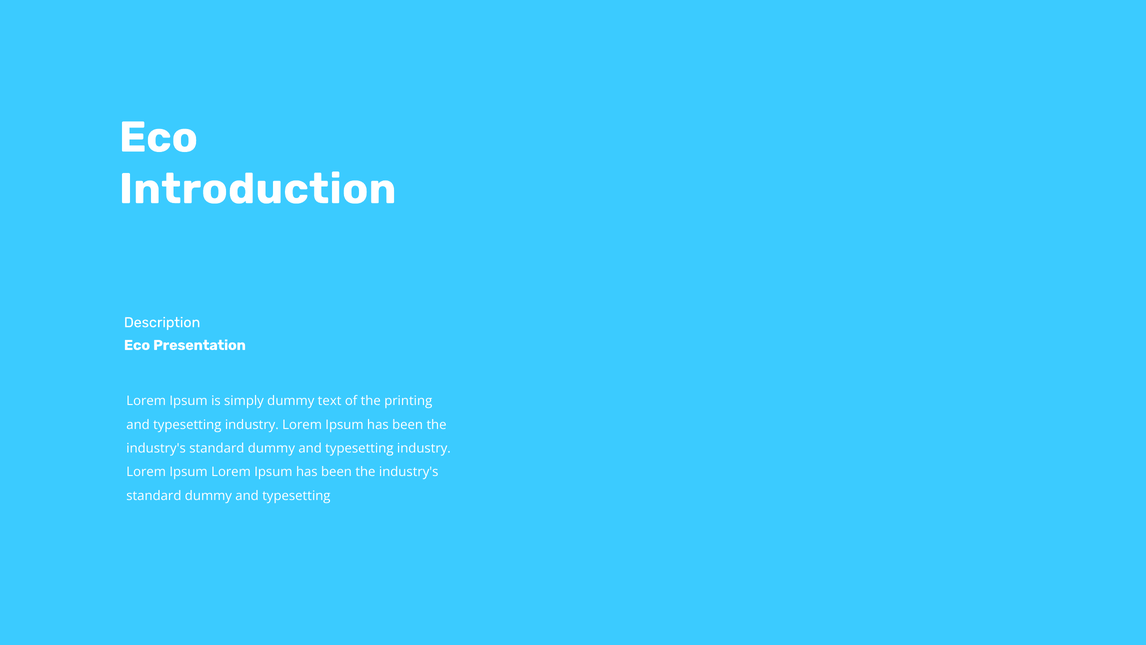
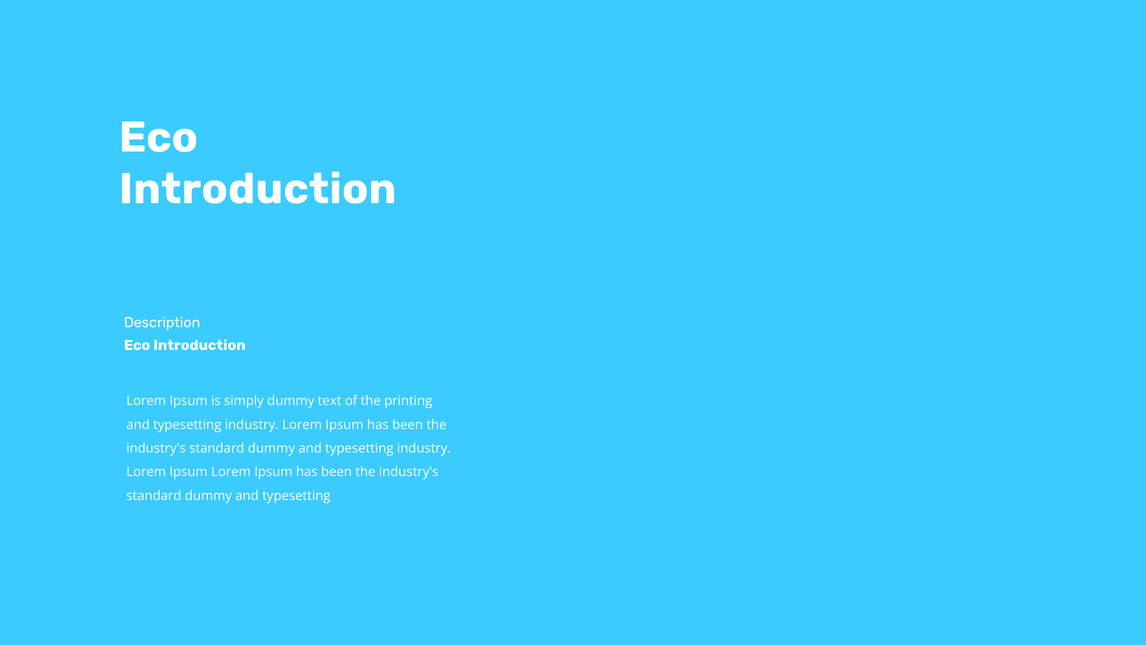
Presentation: Presentation -> Introduction (199, 345)
